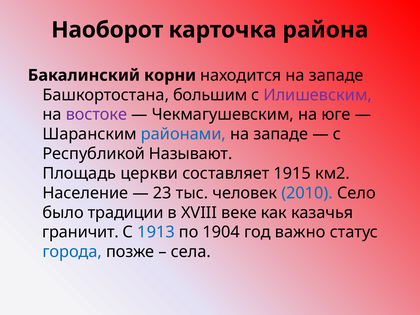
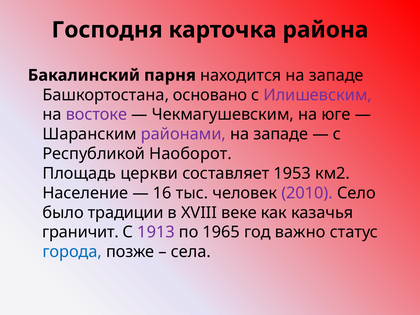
Наоборот: Наоборот -> Господня (107, 30)
корни: корни -> парня (170, 75)
большим: большим -> основано (210, 95)
районами colour: blue -> purple (183, 134)
Называют: Называют -> Наоборот (191, 154)
1915: 1915 -> 1953 (292, 173)
23: 23 -> 16 (162, 193)
2010 colour: blue -> purple (307, 193)
1913 colour: blue -> purple (156, 232)
1904: 1904 -> 1965 (221, 232)
